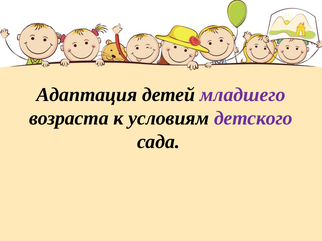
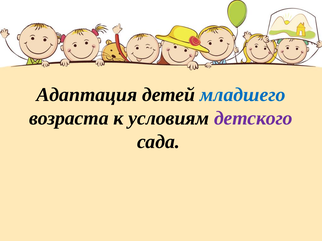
младшего colour: purple -> blue (243, 95)
